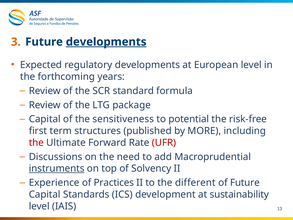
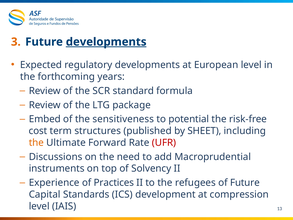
Capital: Capital -> Embed (45, 119)
first: first -> cost (38, 131)
MORE: MORE -> SHEET (204, 131)
the colour: red -> orange (36, 142)
instruments underline: present -> none (57, 168)
different: different -> refugees (195, 183)
sustainability: sustainability -> compression (239, 194)
